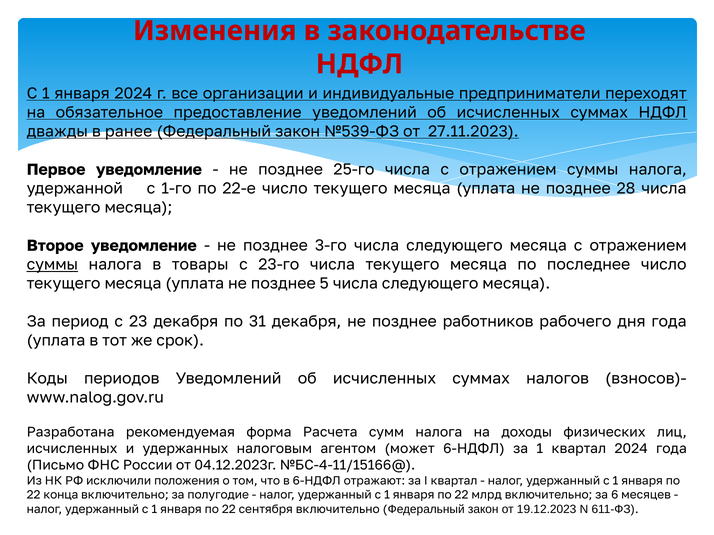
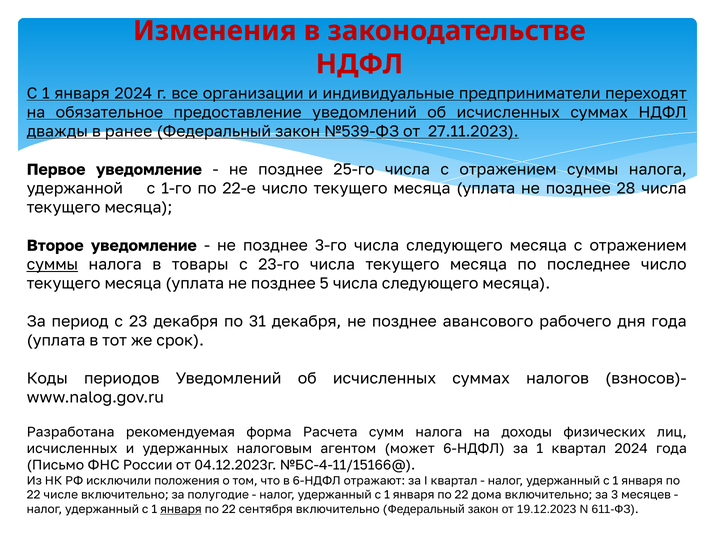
работников: работников -> авансового (488, 322)
конца: конца -> числе (61, 495)
млрд: млрд -> дома (487, 495)
6: 6 -> 3 (615, 495)
января underline: none -> present (181, 510)
